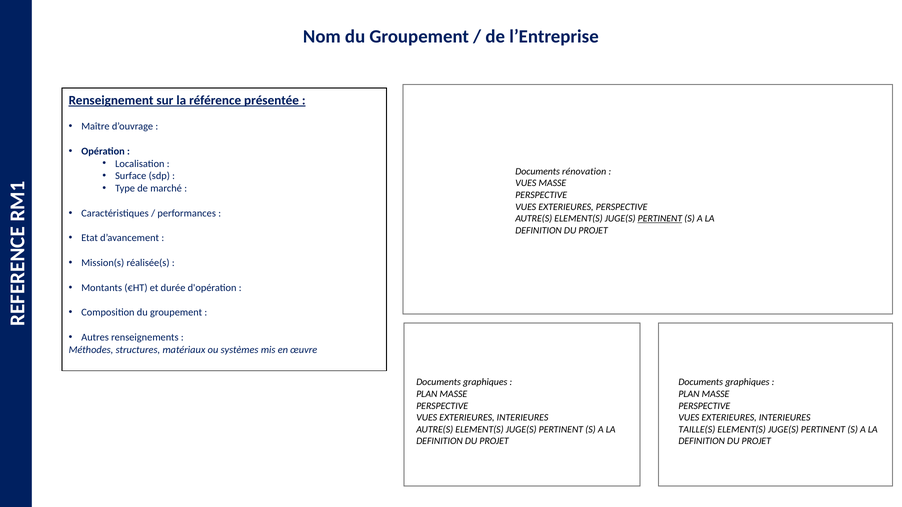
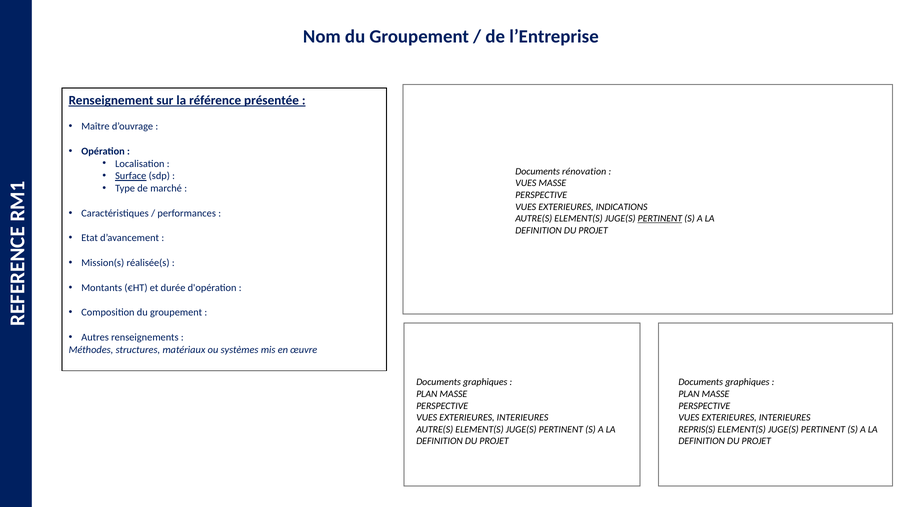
Surface underline: none -> present (131, 176)
EXTERIEURES PERSPECTIVE: PERSPECTIVE -> INDICATIONS (622, 207)
TAILLE(S: TAILLE(S -> REPRIS(S (697, 430)
